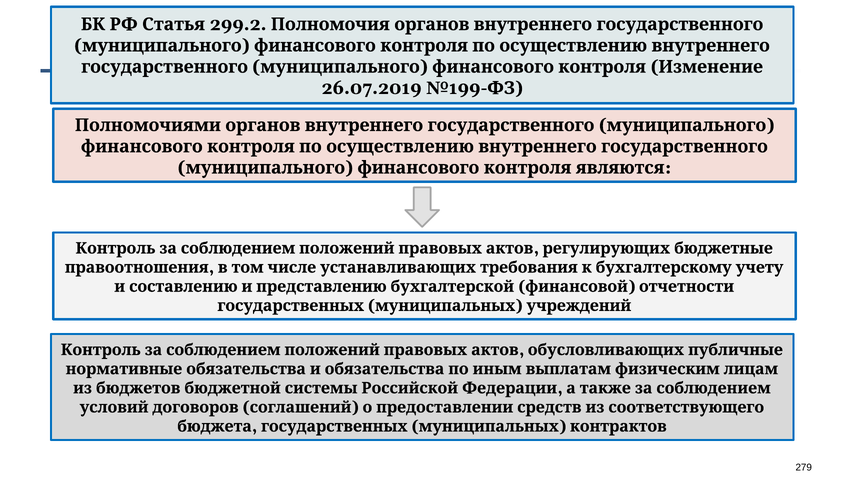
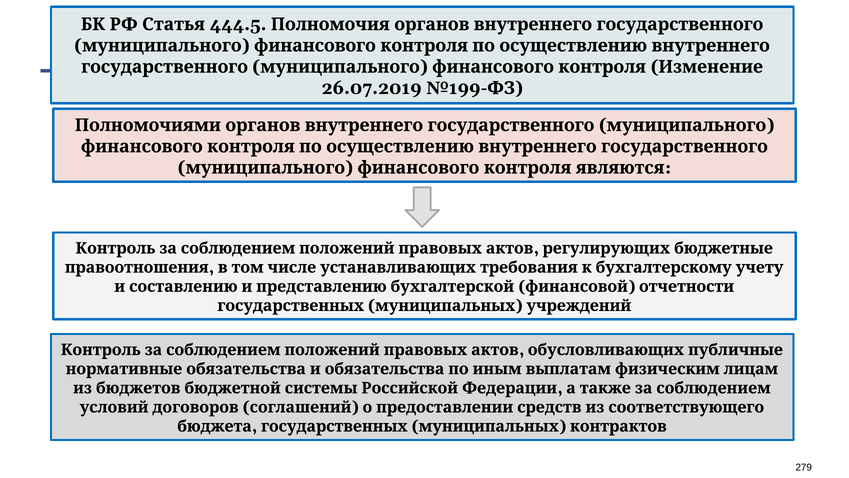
299.2: 299.2 -> 444.5 (238, 24)
